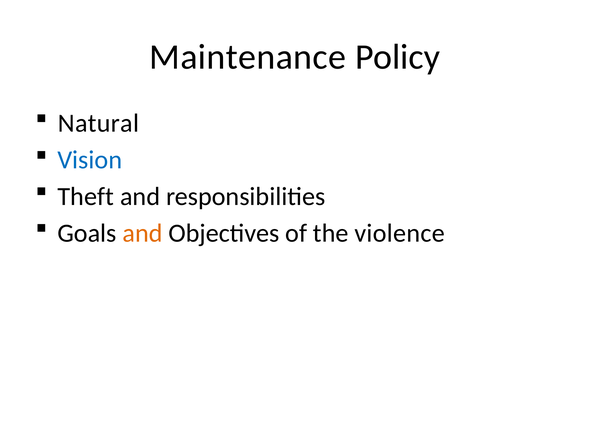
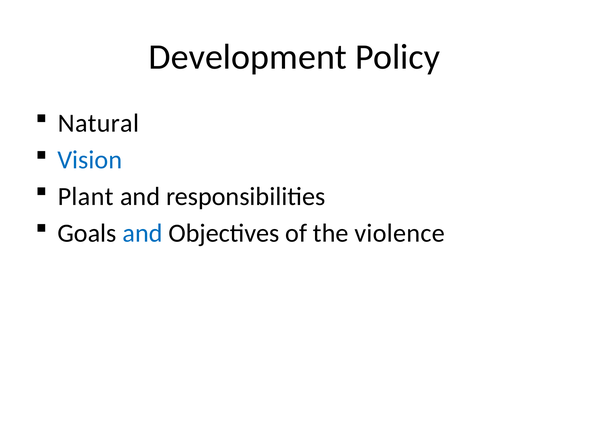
Maintenance: Maintenance -> Development (248, 57)
Theft: Theft -> Plant (86, 197)
and colour: orange -> blue (142, 234)
